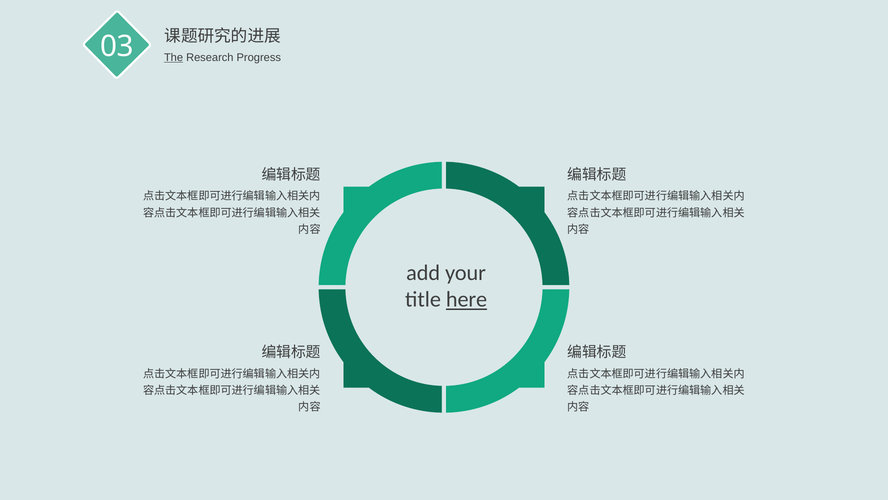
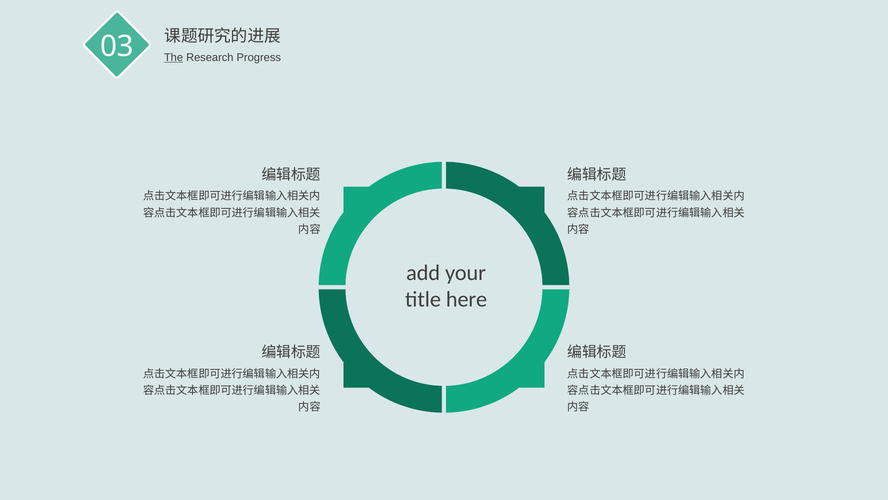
here underline: present -> none (467, 299)
